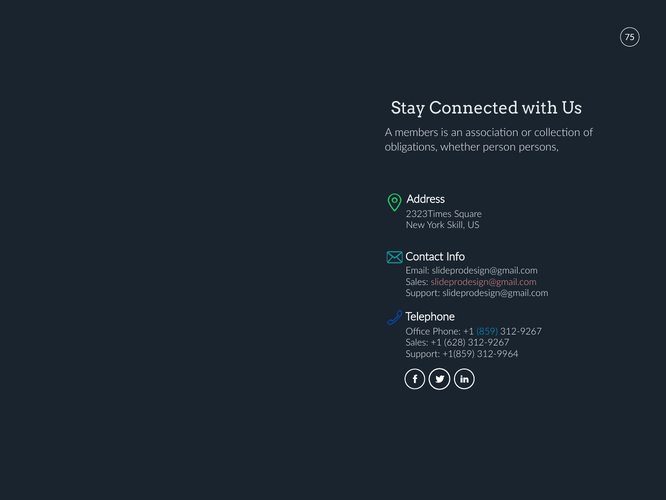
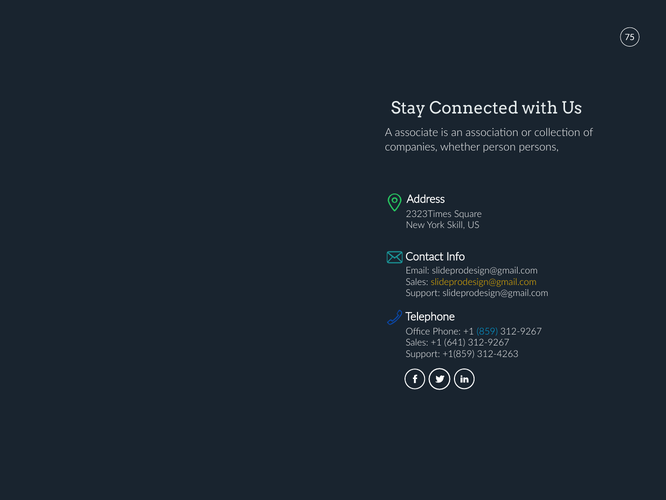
members: members -> associate (417, 132)
obligations: obligations -> companies (411, 147)
slideprodesign@gmail.com colour: pink -> yellow (484, 282)
628: 628 -> 641 (455, 343)
312-9964: 312-9964 -> 312-4263 (498, 354)
